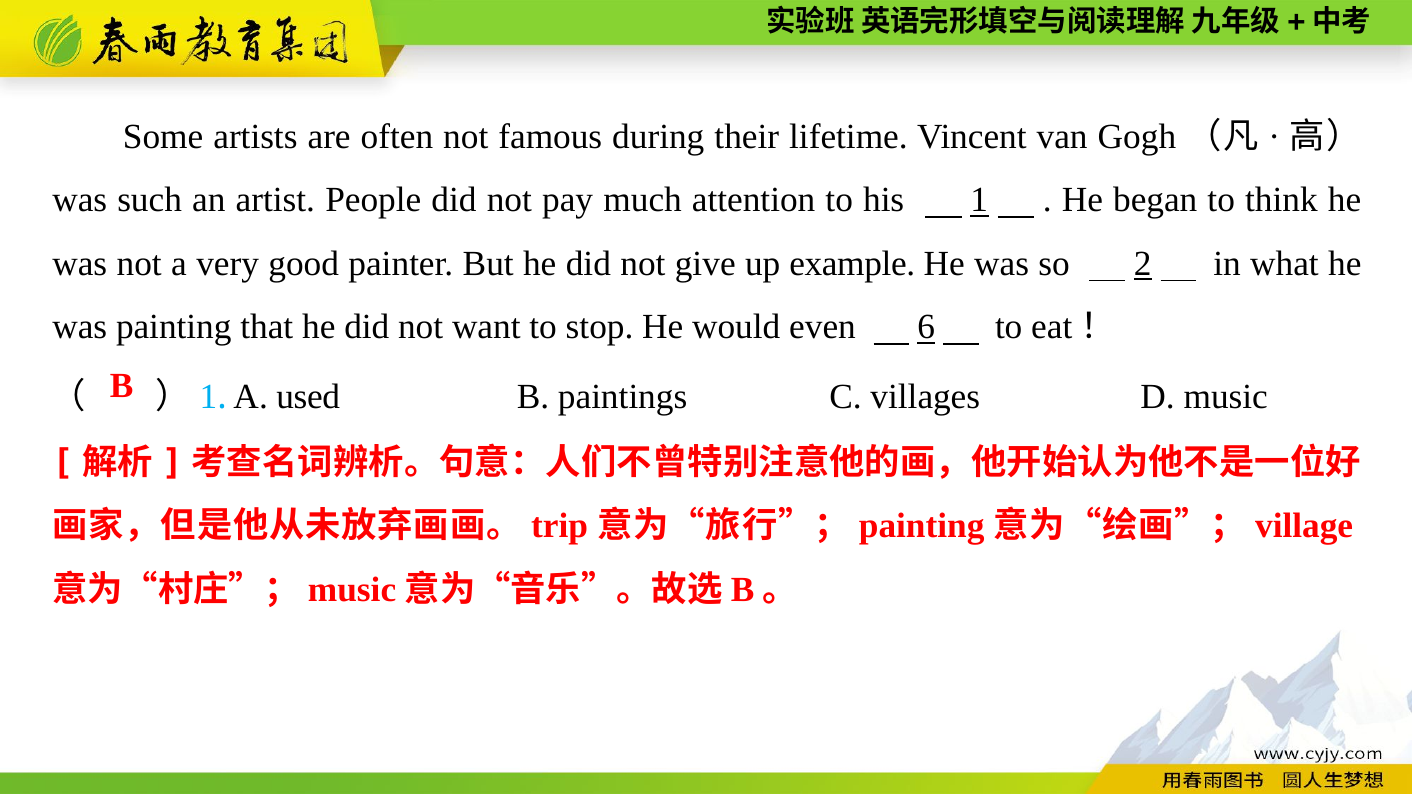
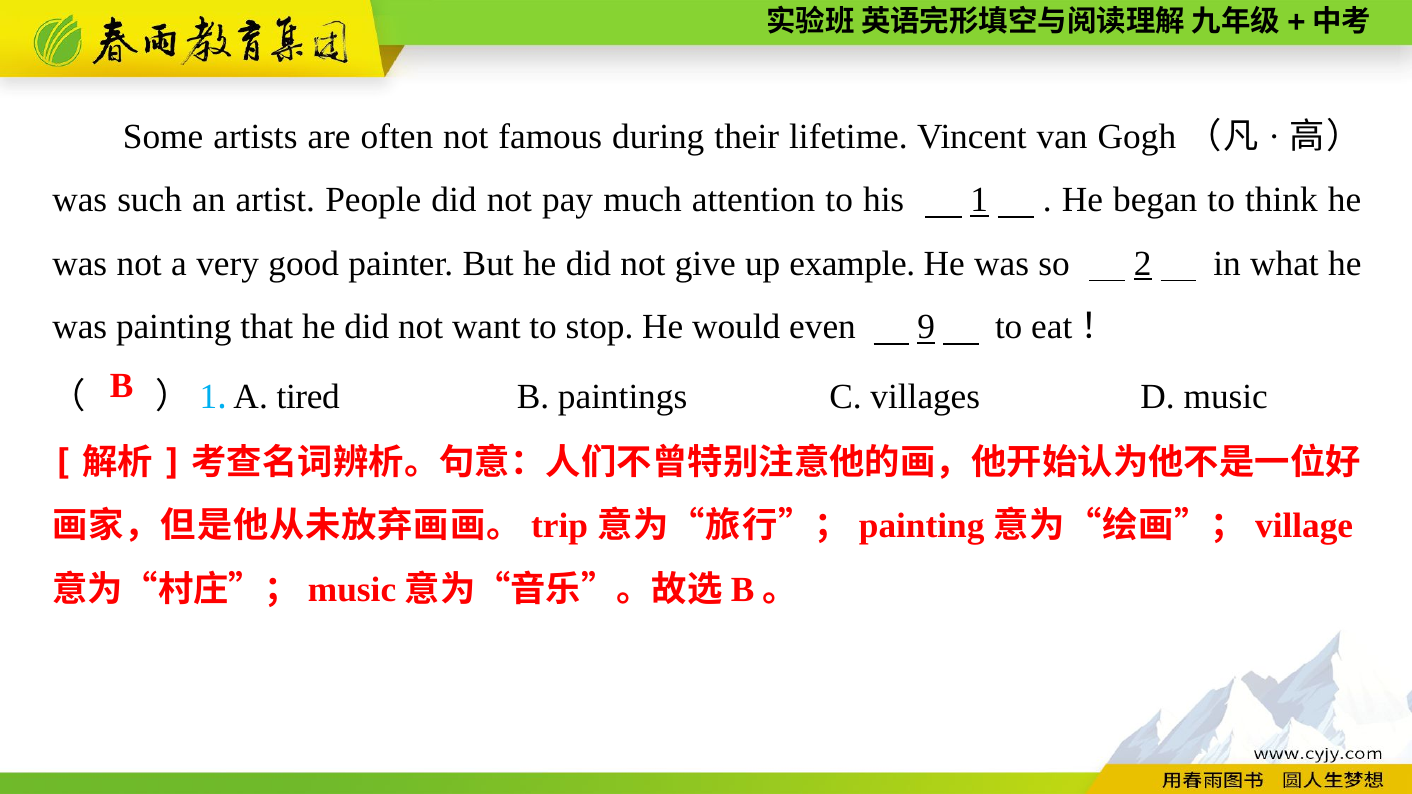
6: 6 -> 9 (926, 327)
used: used -> tired (308, 397)
